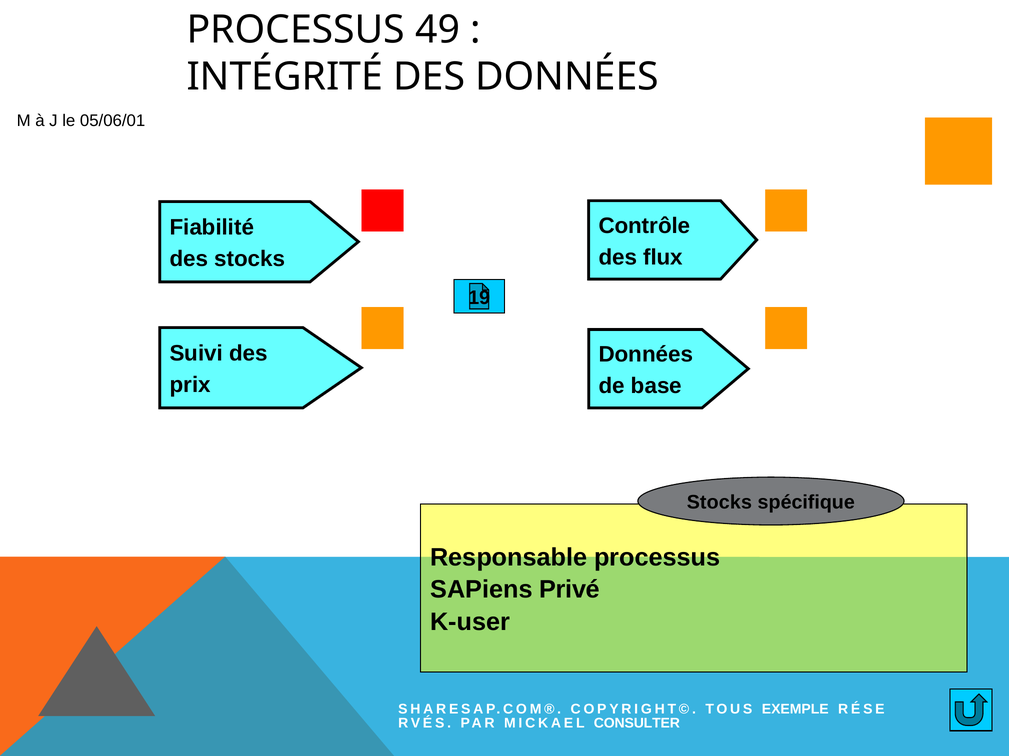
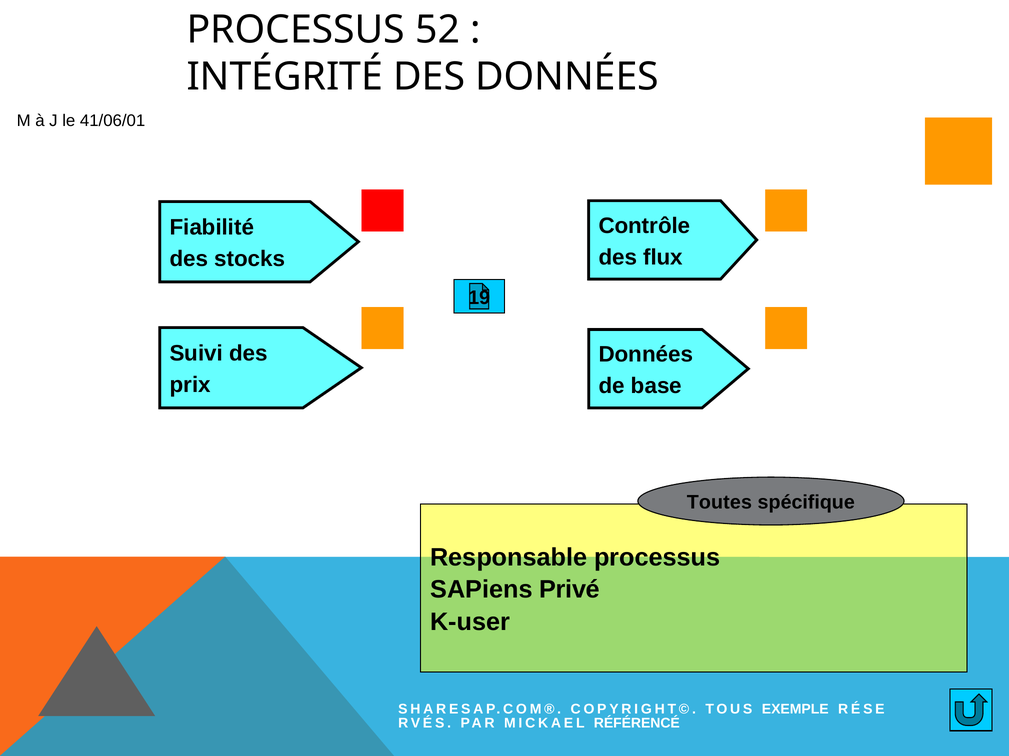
49: 49 -> 52 (438, 30)
05/06/01: 05/06/01 -> 41/06/01 (113, 121)
Stocks: Stocks -> Toutes (719, 503)
CONSULTER: CONSULTER -> RÉFÉRENCÉ (637, 724)
